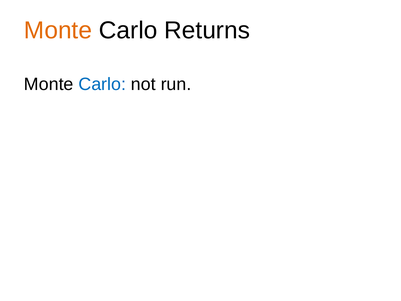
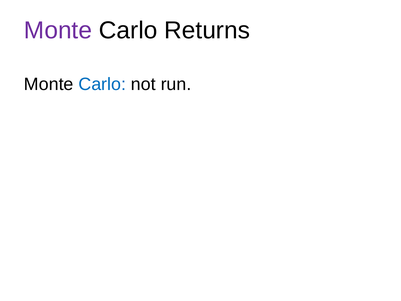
Monte colour: orange -> purple (58, 30)
